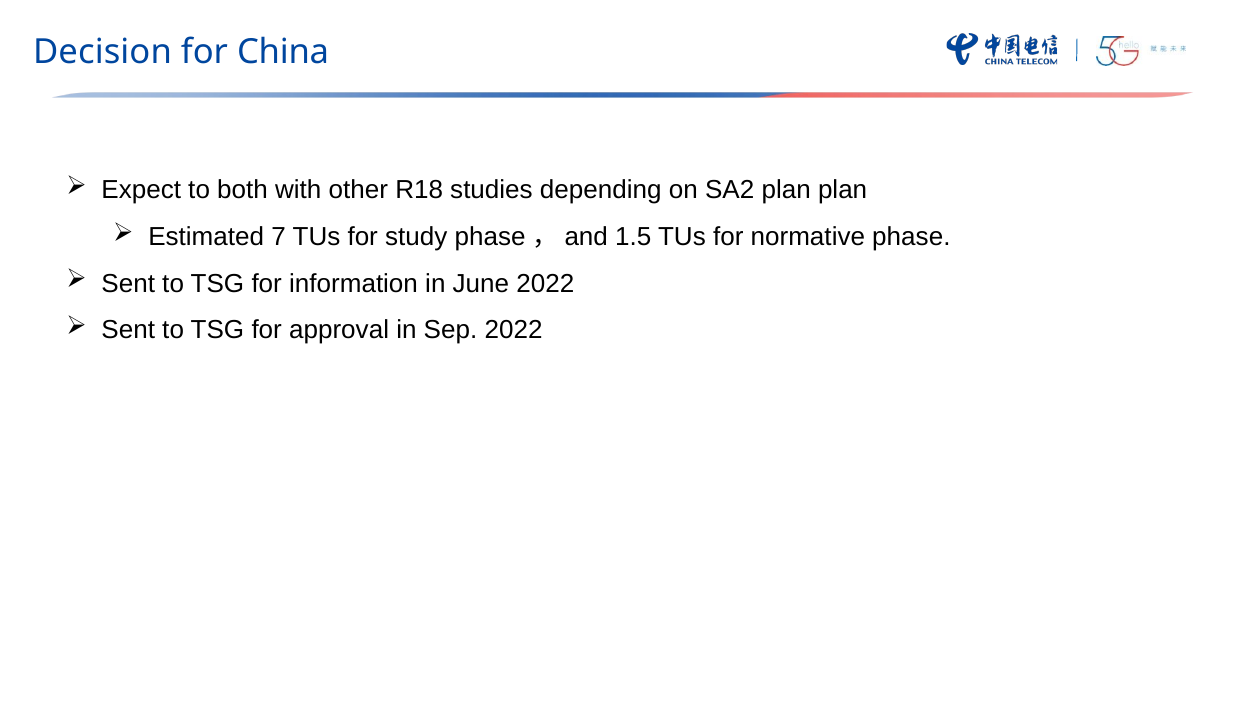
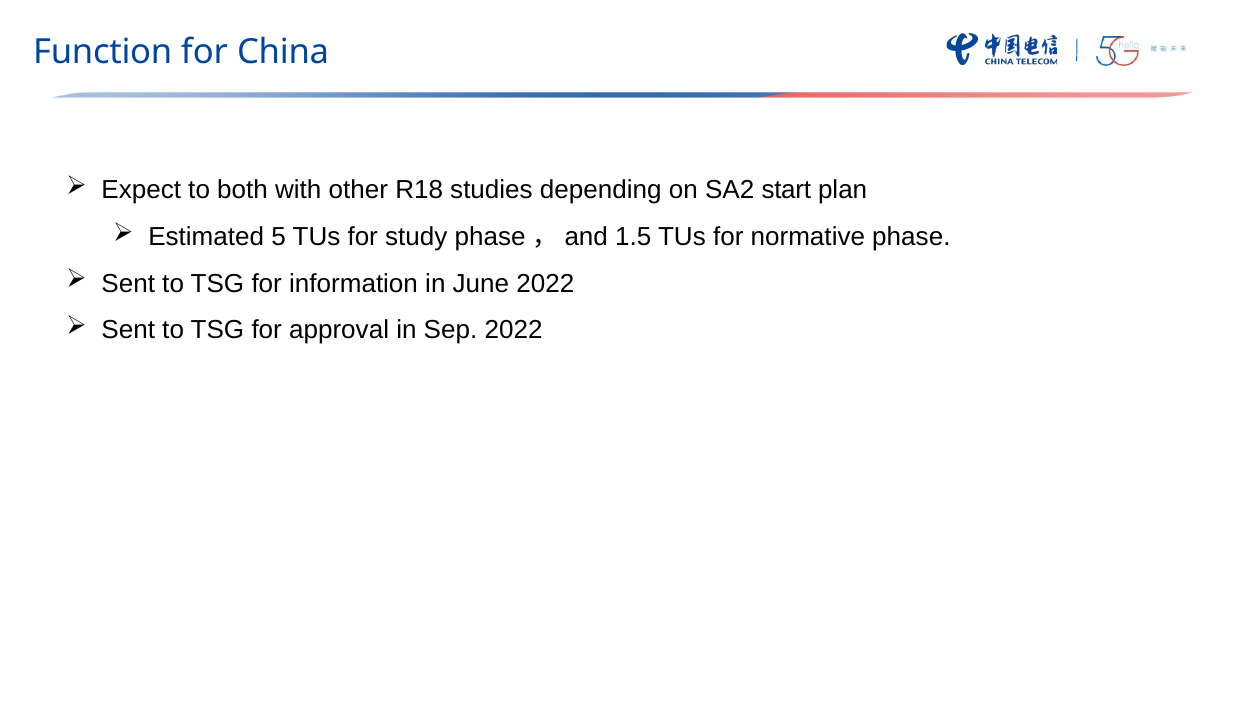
Decision: Decision -> Function (103, 52)
SA2 plan: plan -> start (786, 190)
7: 7 -> 5 (278, 237)
